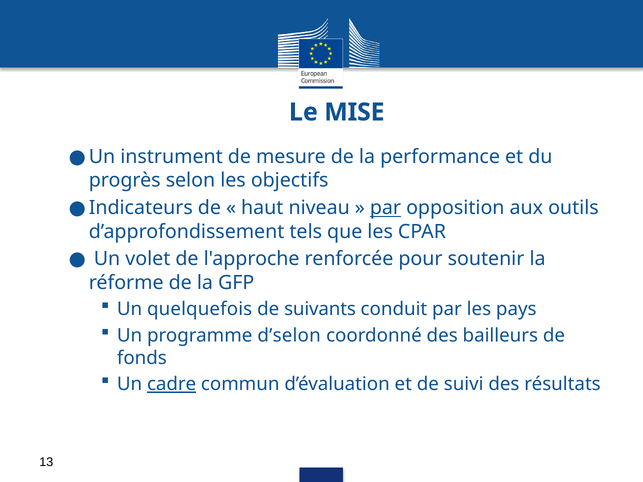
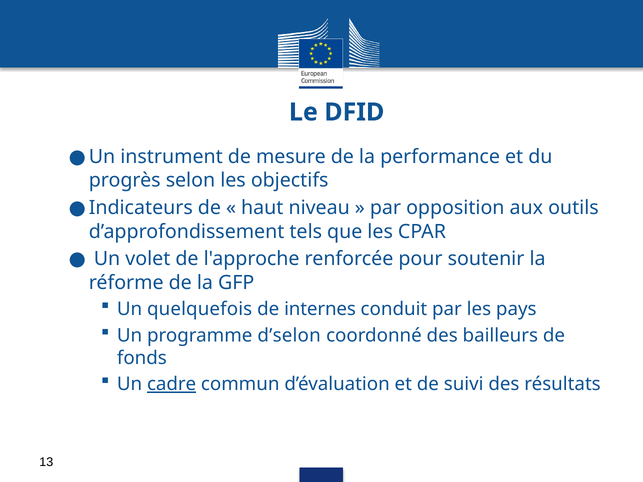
MISE: MISE -> DFID (354, 112)
par underline: present -> none (385, 208)
suivants: suivants -> internes (320, 309)
